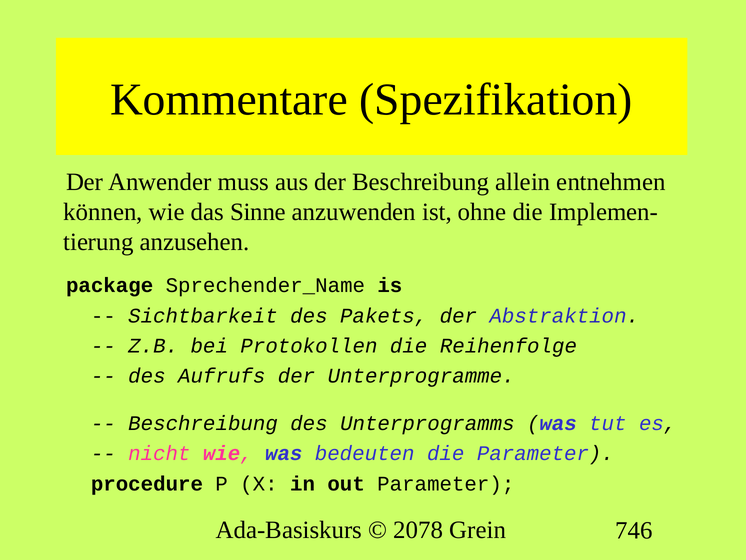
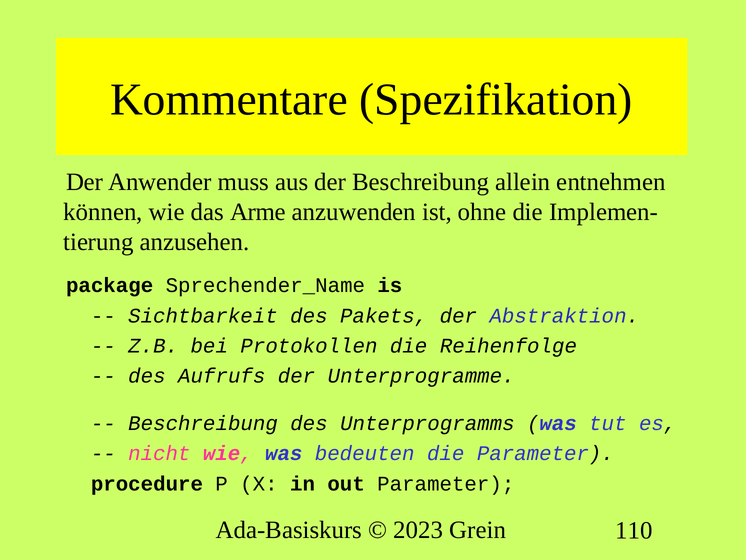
Sinne: Sinne -> Arme (258, 212)
2078: 2078 -> 2023 (418, 529)
746: 746 -> 110 (634, 530)
